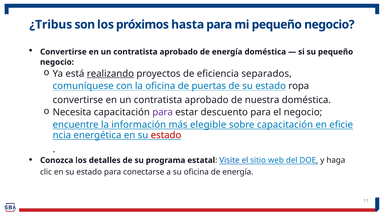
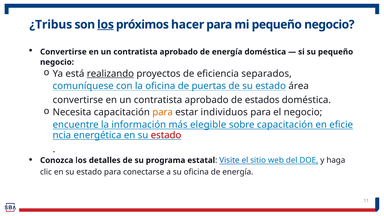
los underline: none -> present (106, 25)
hasta: hasta -> hacer (188, 25)
ropa: ropa -> área (299, 86)
nuestra: nuestra -> estados (262, 100)
para colour: purple -> orange (163, 112)
descuento: descuento -> individuos (224, 112)
